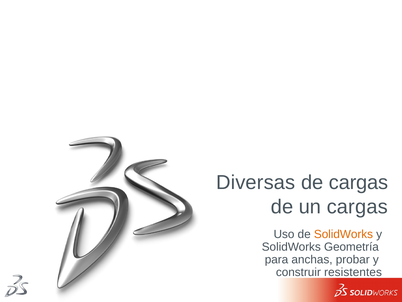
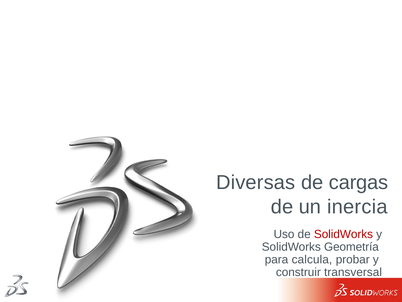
un cargas: cargas -> inercia (357, 206)
SolidWorks colour: orange -> red (343, 234)
anchas: anchas -> calcula (312, 259)
resistentes: resistentes -> transversal (353, 272)
